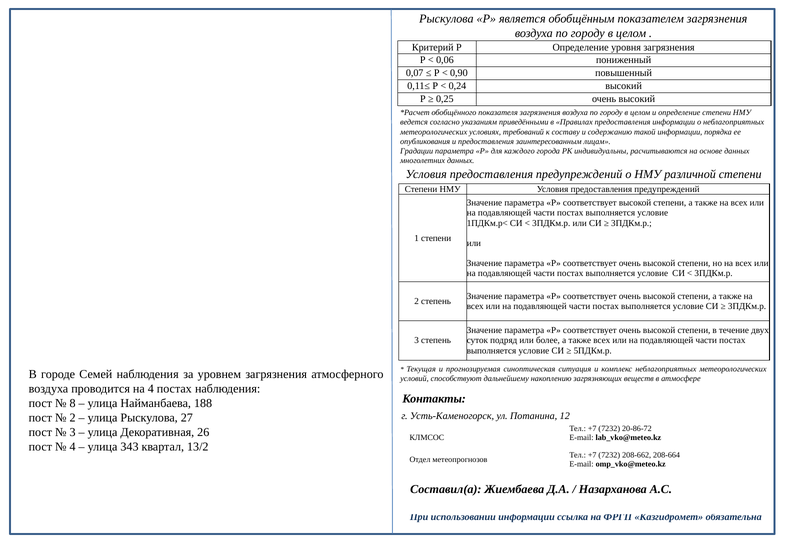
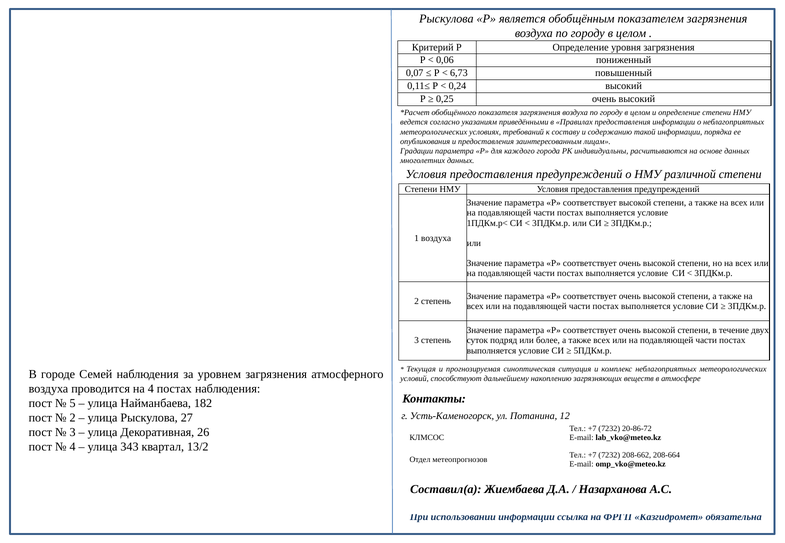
0,90: 0,90 -> 6,73 (459, 73)
1 степени: степени -> воздуха (436, 238)
8: 8 -> 5 (73, 404)
188: 188 -> 182 (203, 404)
